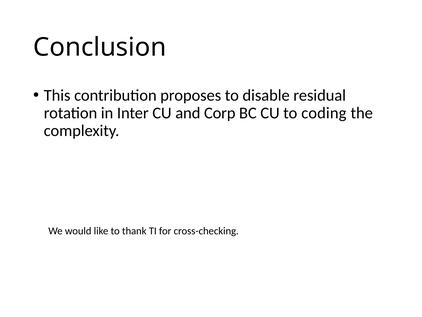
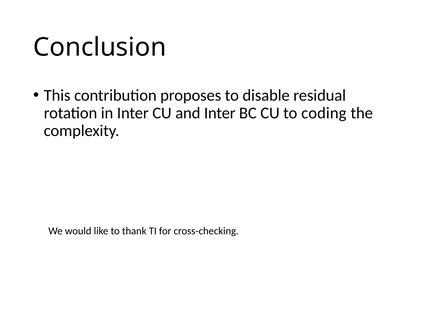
and Corp: Corp -> Inter (220, 113)
